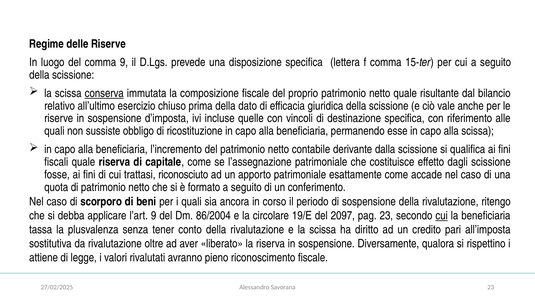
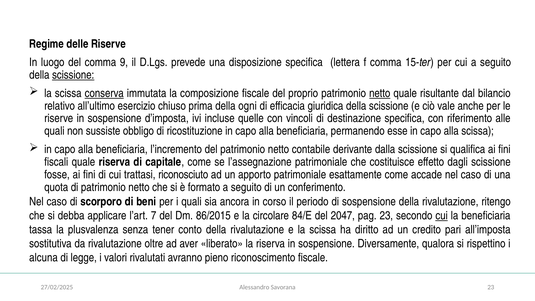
scissione underline: none -> present (73, 75)
netto underline: none -> present (380, 93)
dato: dato -> ogni (248, 106)
l’art 9: 9 -> 7 (154, 215)
86/2004: 86/2004 -> 86/2015 (213, 215)
19/E: 19/E -> 84/E (302, 215)
2097: 2097 -> 2047 (343, 215)
attiene: attiene -> alcuna (43, 258)
